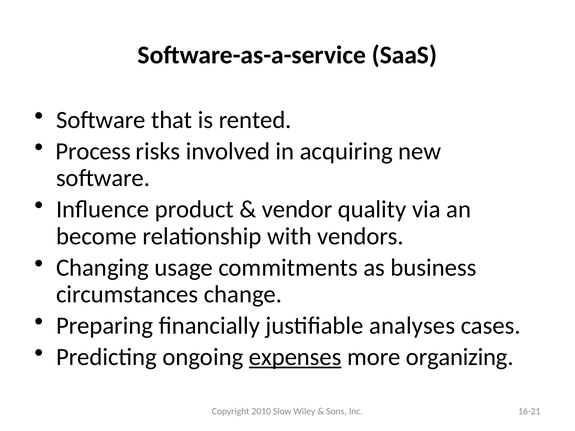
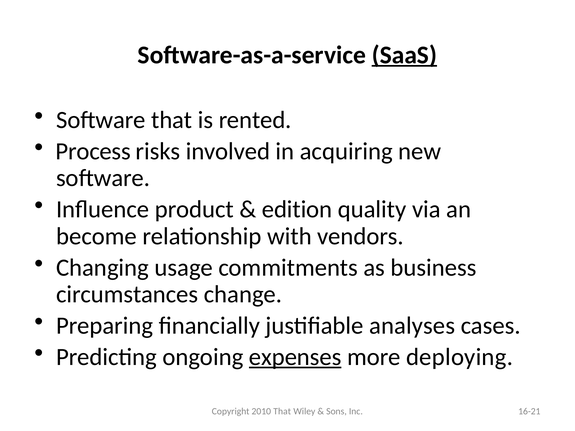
SaaS underline: none -> present (404, 55)
vendor: vendor -> edition (297, 210)
organizing: organizing -> deploying (460, 357)
2010 Slow: Slow -> That (282, 412)
